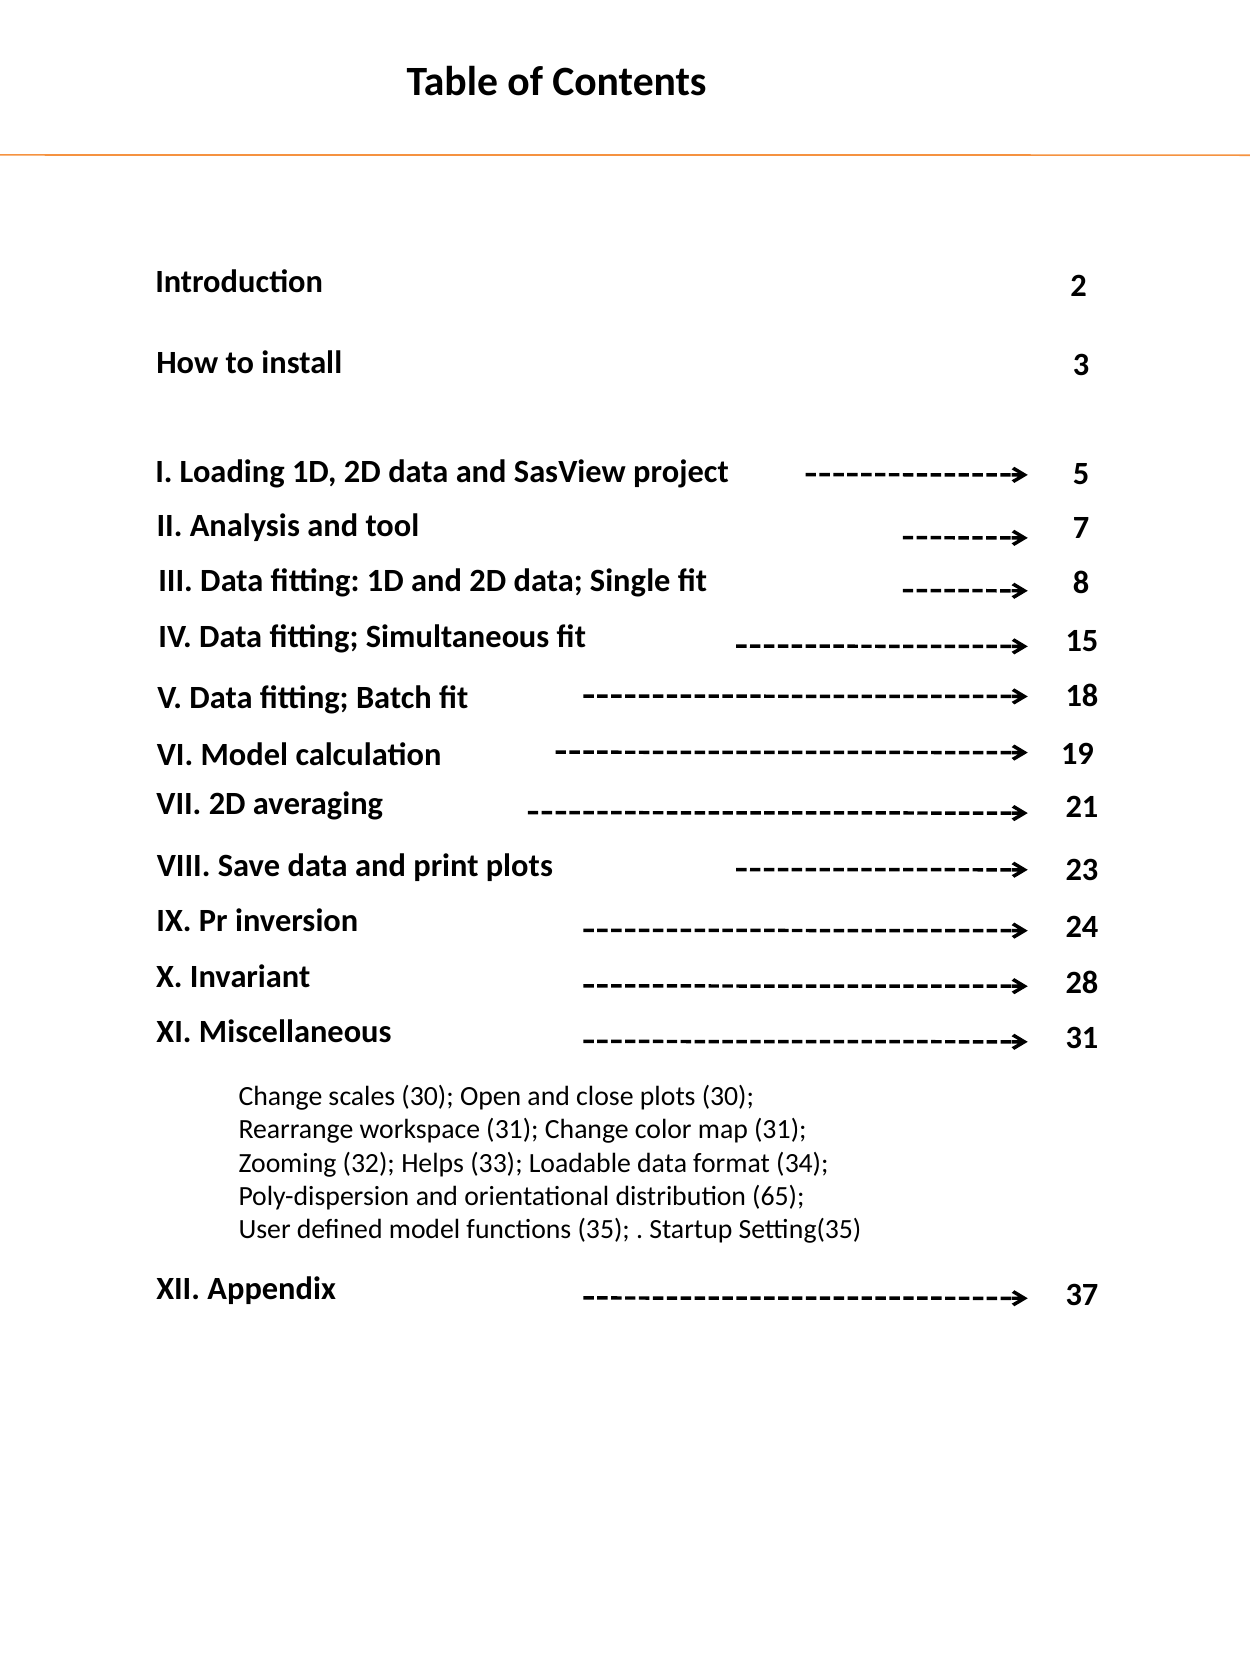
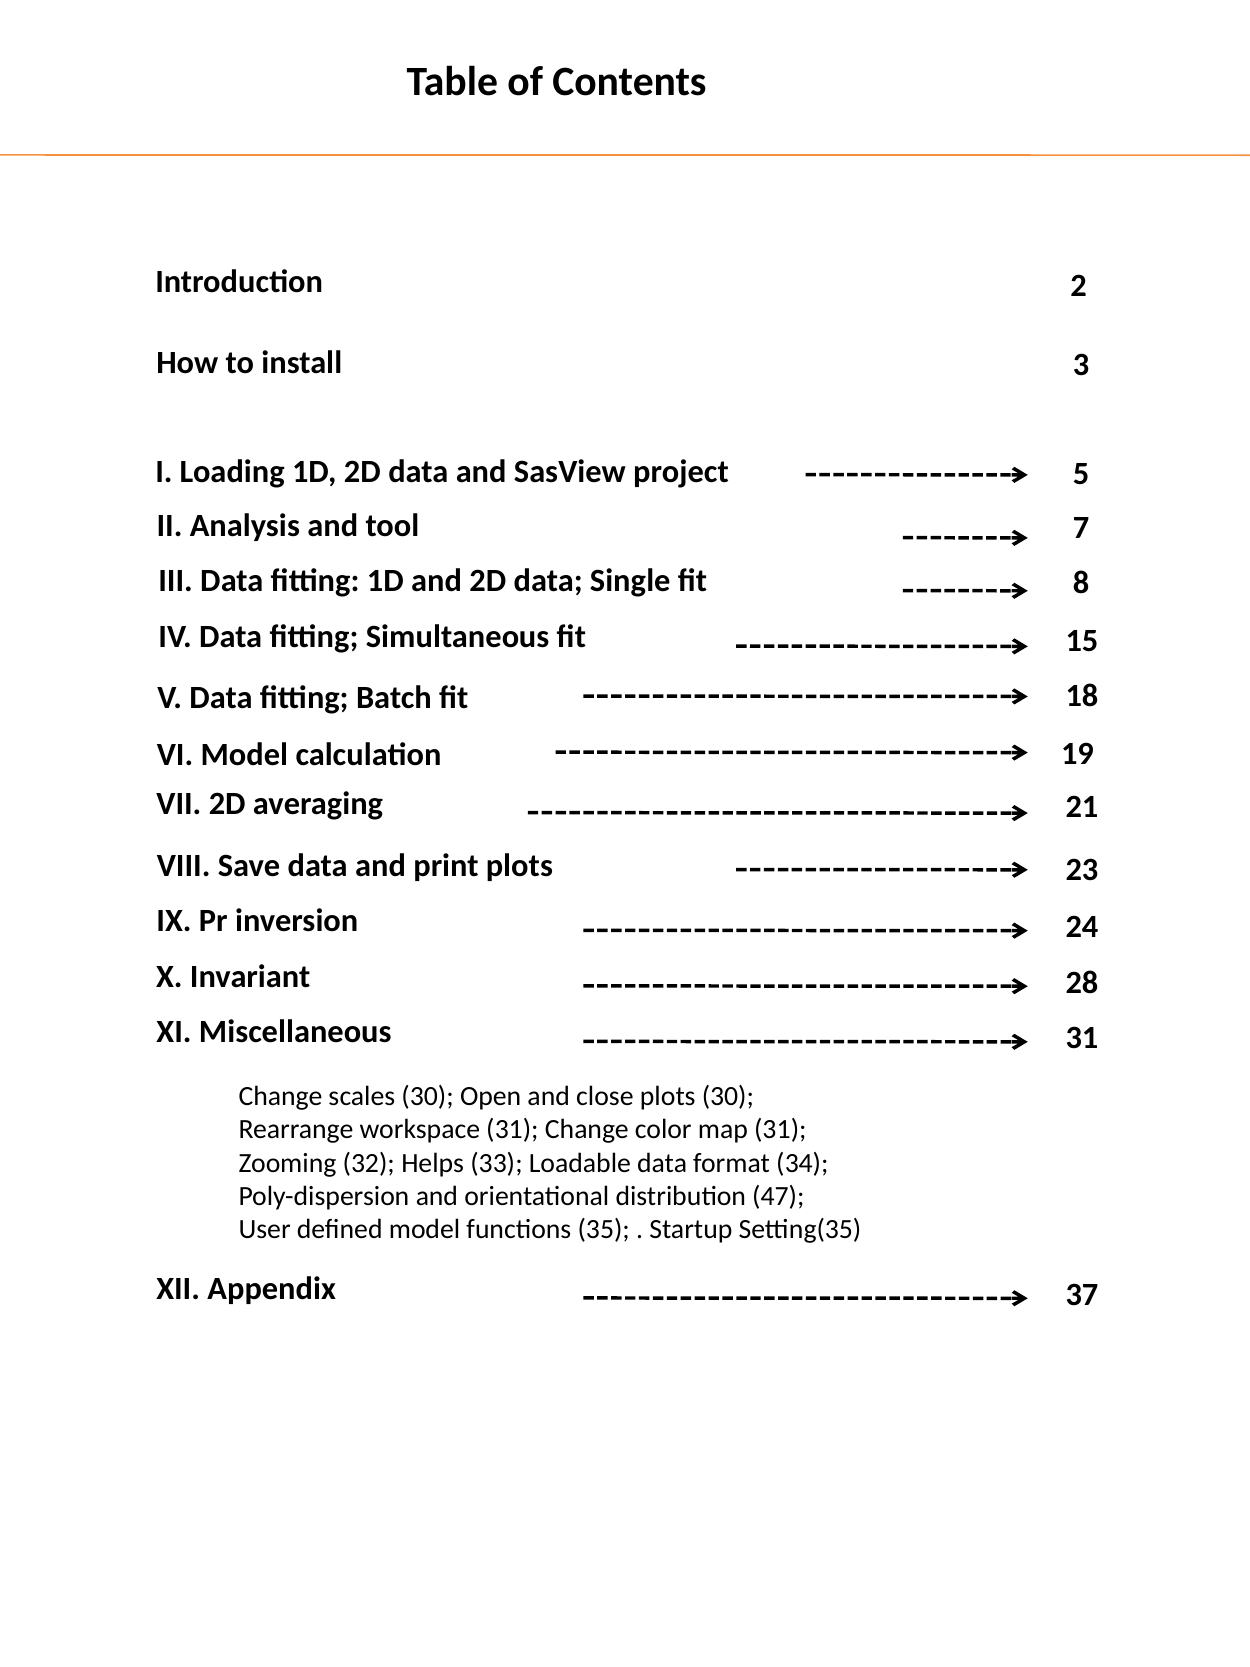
65: 65 -> 47 (778, 1196)
